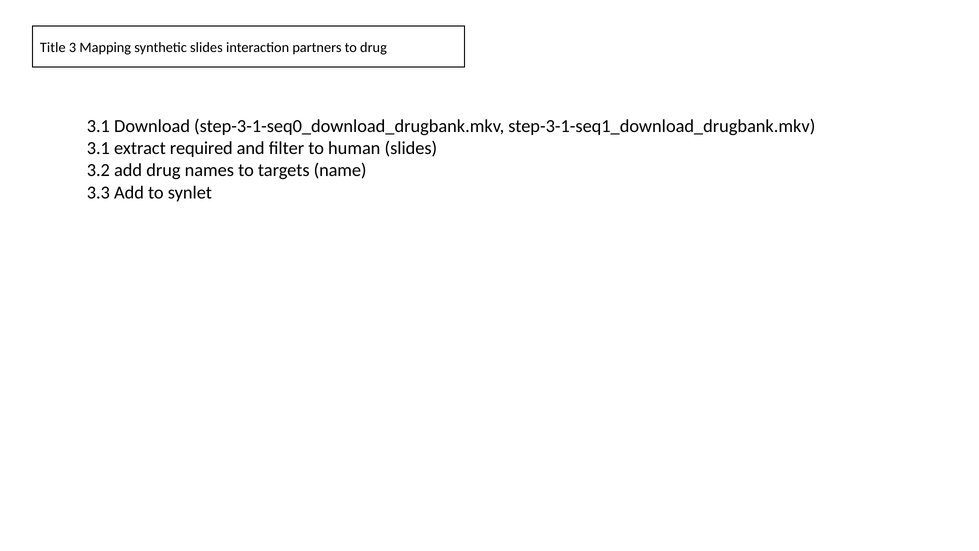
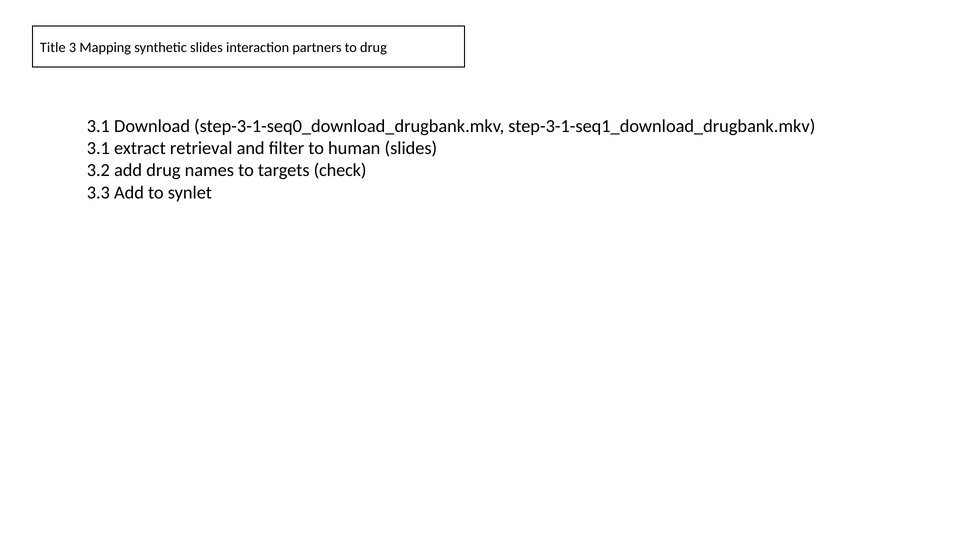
required: required -> retrieval (201, 148)
name: name -> check (340, 170)
